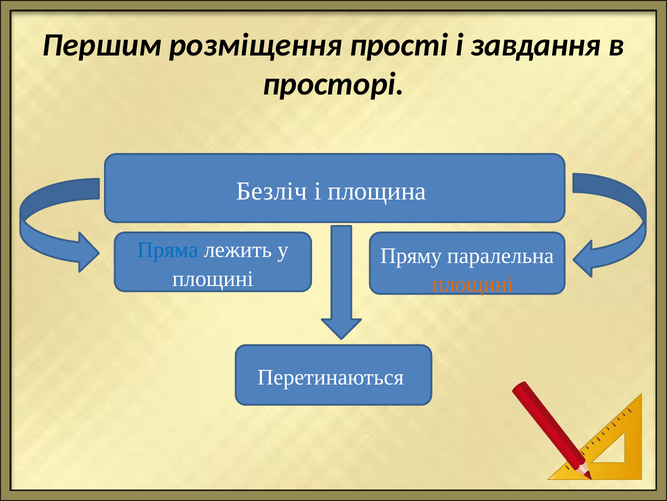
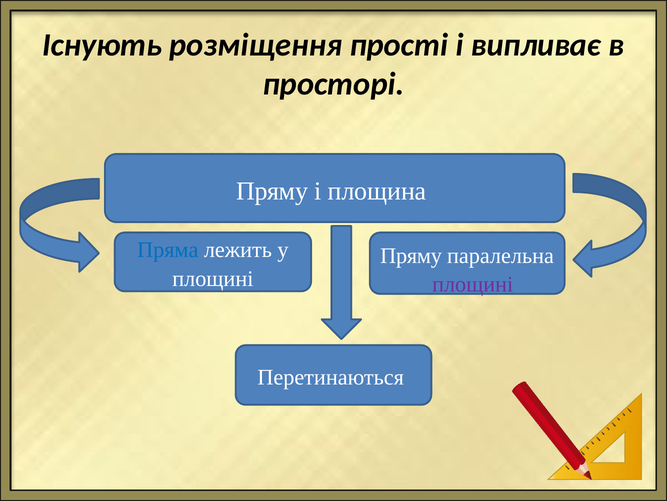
Першим: Першим -> Існують (102, 45)
завдання: завдання -> випливає (536, 45)
Безліч: Безліч -> Пряму (272, 191)
площині colour: orange -> purple (473, 284)
